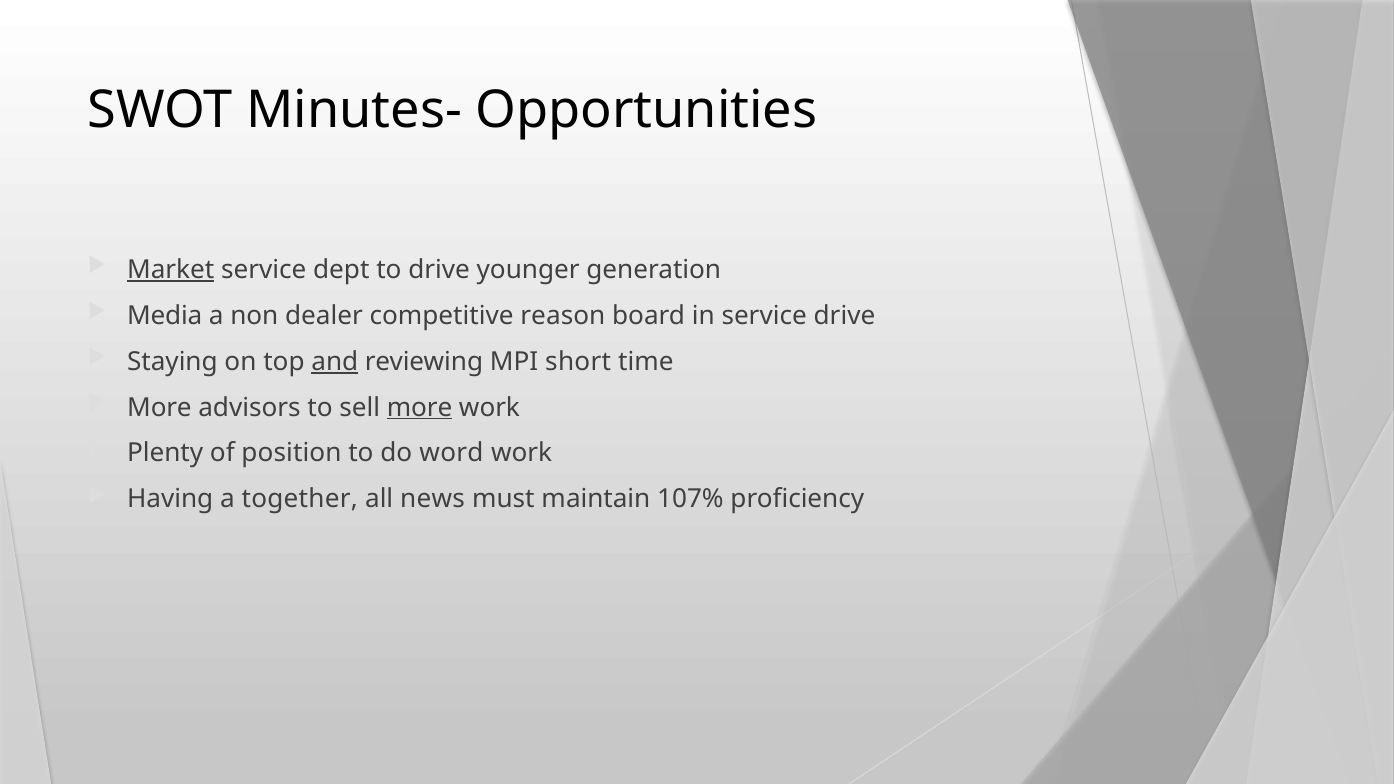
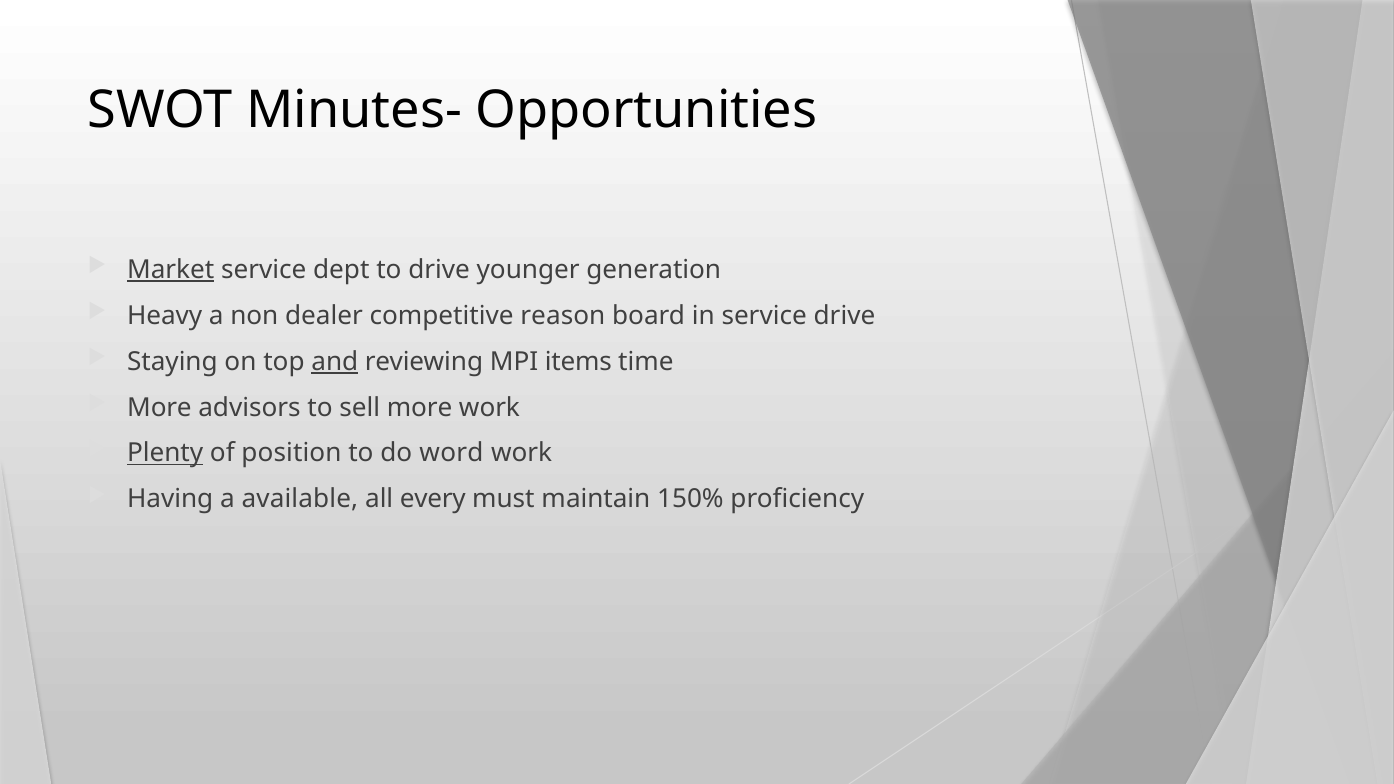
Media: Media -> Heavy (165, 316)
short: short -> items (578, 362)
more underline: present -> none (420, 407)
Plenty underline: none -> present (165, 453)
together: together -> available (300, 499)
news: news -> every (433, 499)
107%: 107% -> 150% (690, 499)
